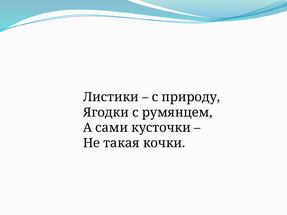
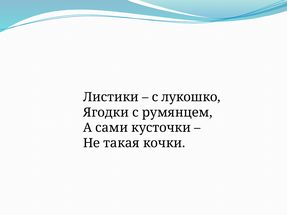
природу: природу -> лукошко (191, 97)
